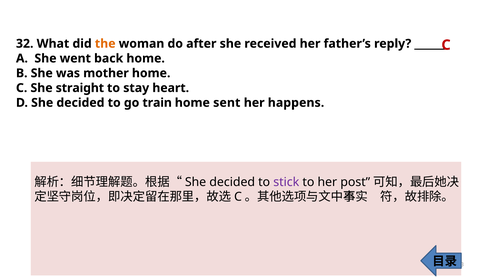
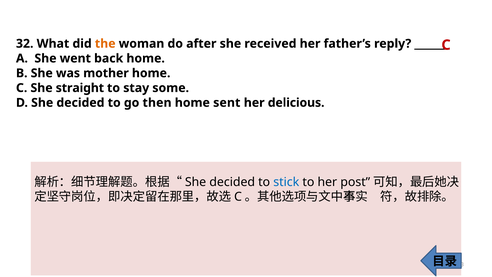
heart: heart -> some (171, 88)
train: train -> then (157, 103)
happens: happens -> delicious (296, 103)
stick colour: purple -> blue (286, 182)
